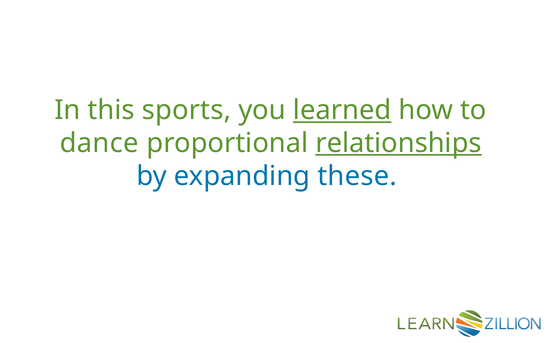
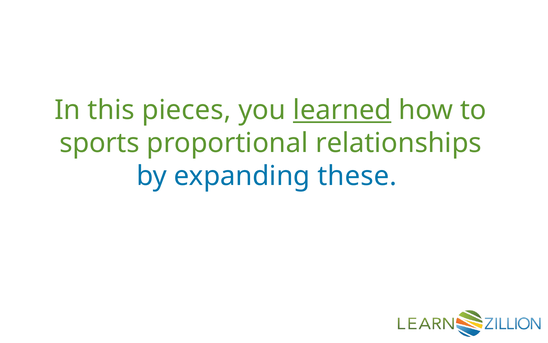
sports: sports -> pieces (186, 110)
dance: dance -> sports (99, 143)
relationships underline: present -> none (399, 143)
